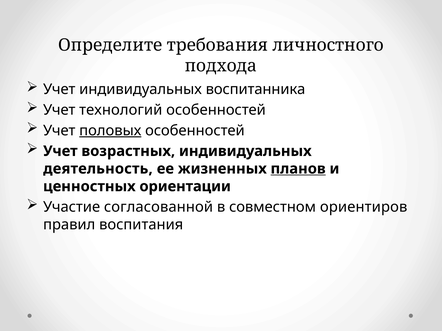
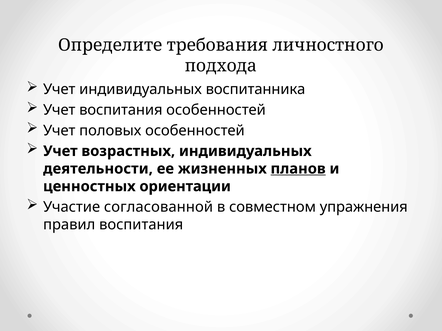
Учет технологий: технологий -> воспитания (121, 110)
половых underline: present -> none (110, 131)
деятельность: деятельность -> деятельности (98, 169)
ориентиров: ориентиров -> упражнения (364, 207)
